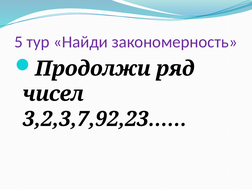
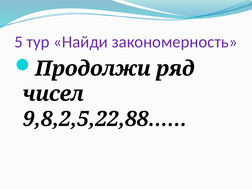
3,2,3,7,92,23……: 3,2,3,7,92,23…… -> 9,8,2,5,22,88…… (105, 119)
